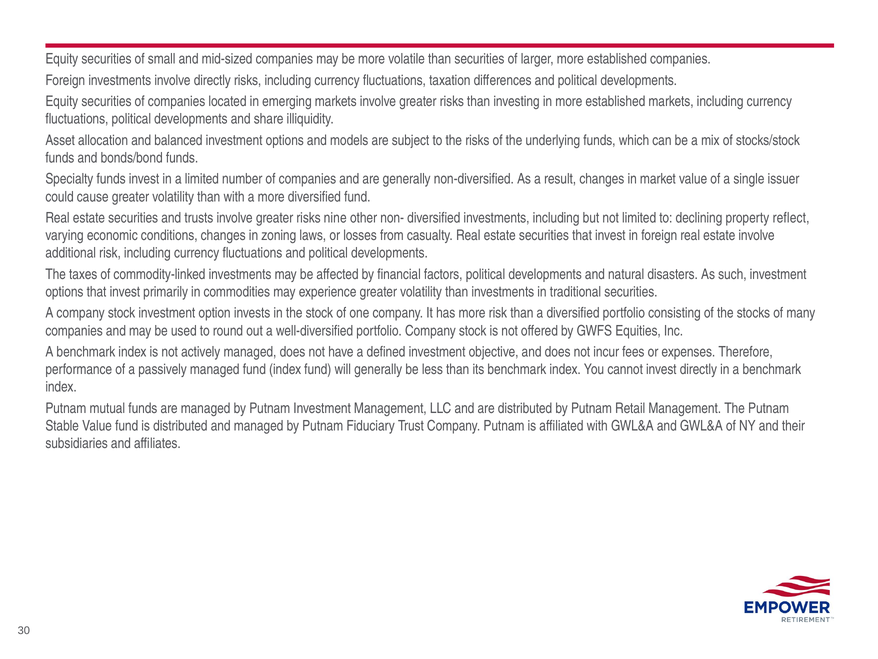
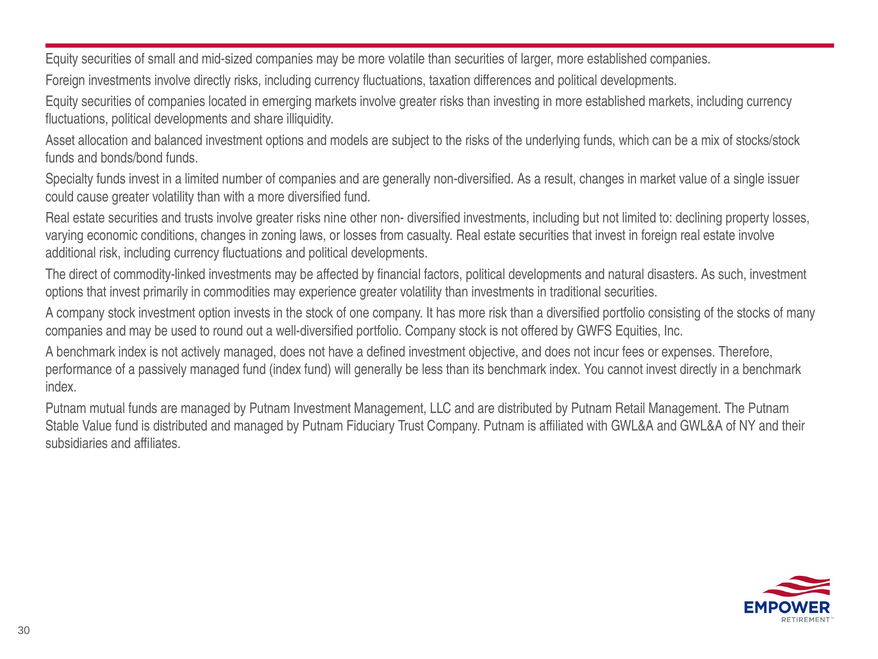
property reflect: reflect -> losses (791, 218)
taxes: taxes -> direct (83, 274)
